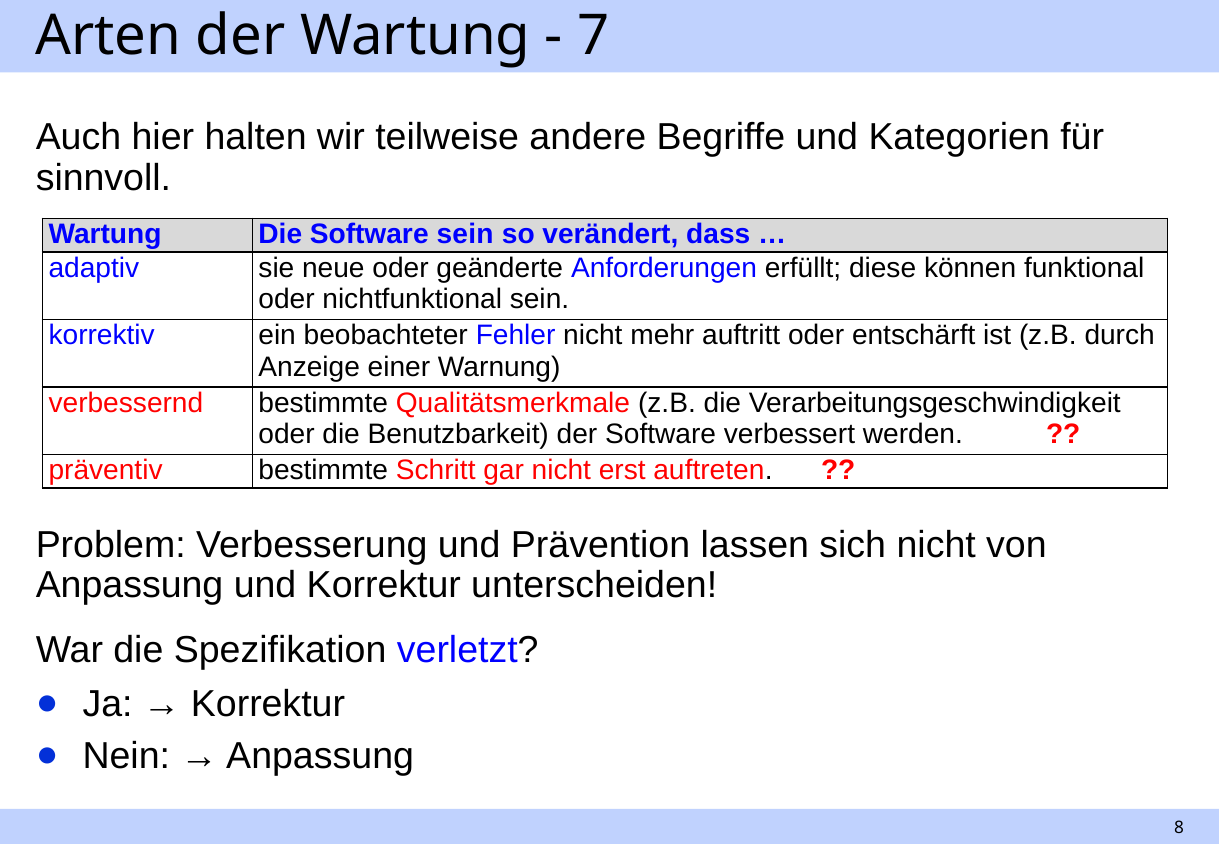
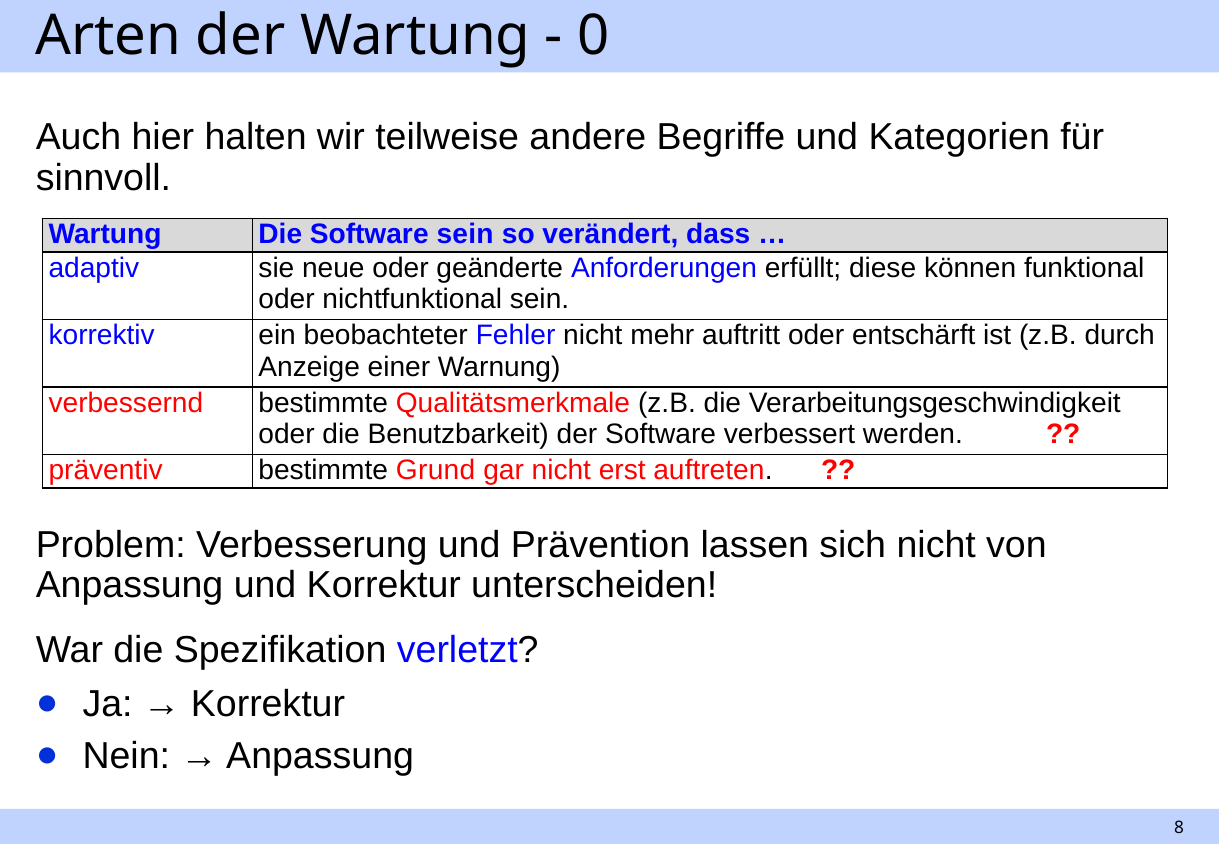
7: 7 -> 0 (594, 36)
Schritt: Schritt -> Grund (436, 471)
